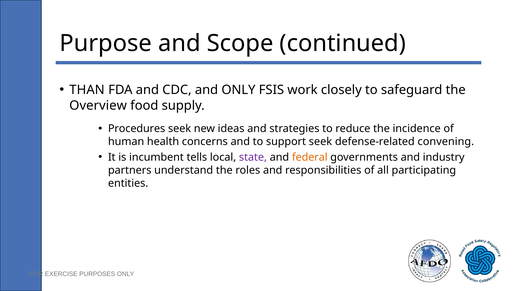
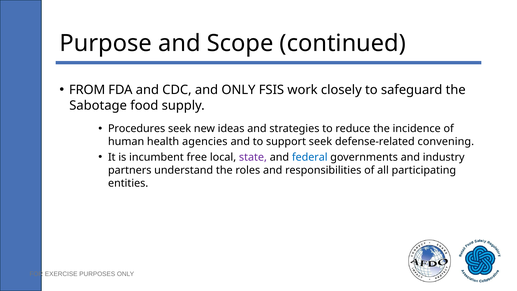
THAN: THAN -> FROM (87, 90)
Overview: Overview -> Sabotage (98, 105)
concerns: concerns -> agencies (205, 142)
tells: tells -> free (197, 157)
federal colour: orange -> blue (310, 157)
